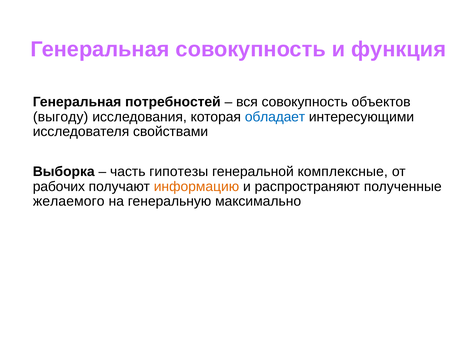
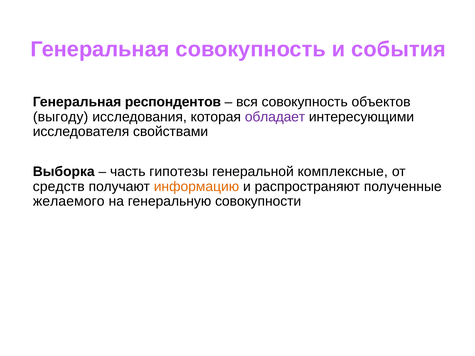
функция: функция -> события (399, 49)
потребностей: потребностей -> респондентов (173, 102)
обладает colour: blue -> purple (275, 117)
рабочих: рабочих -> средств (59, 187)
максимально: максимально -> совокупности (258, 202)
